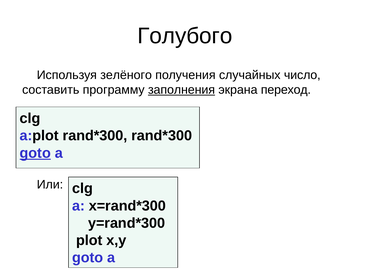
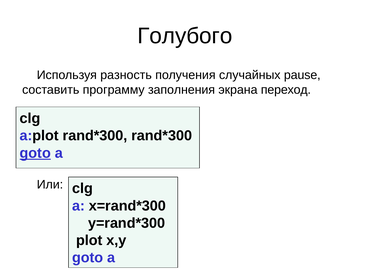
зелёного: зелёного -> разность (126, 75)
случайных число: число -> pause (302, 75)
заполнения underline: present -> none (182, 90)
